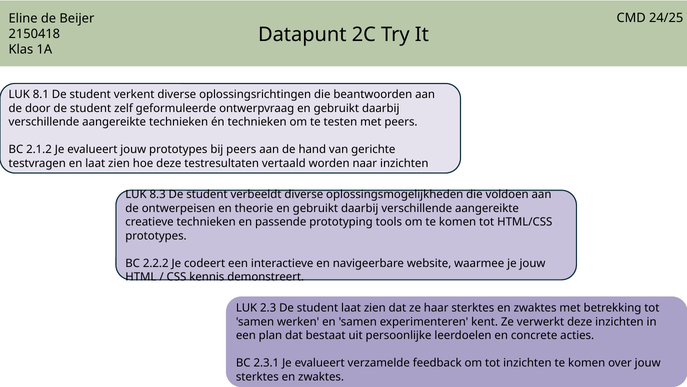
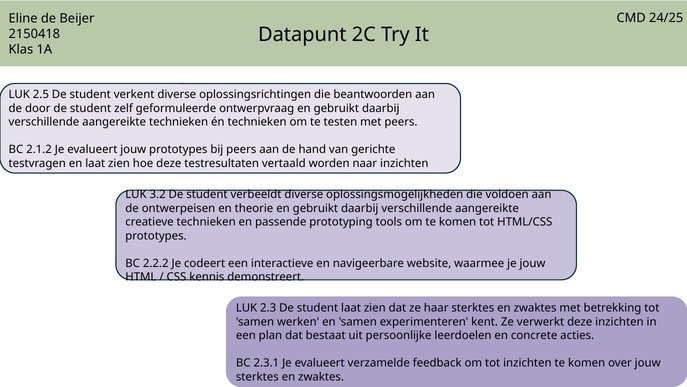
8.1: 8.1 -> 2.5 (41, 95)
8.3: 8.3 -> 3.2 (158, 194)
